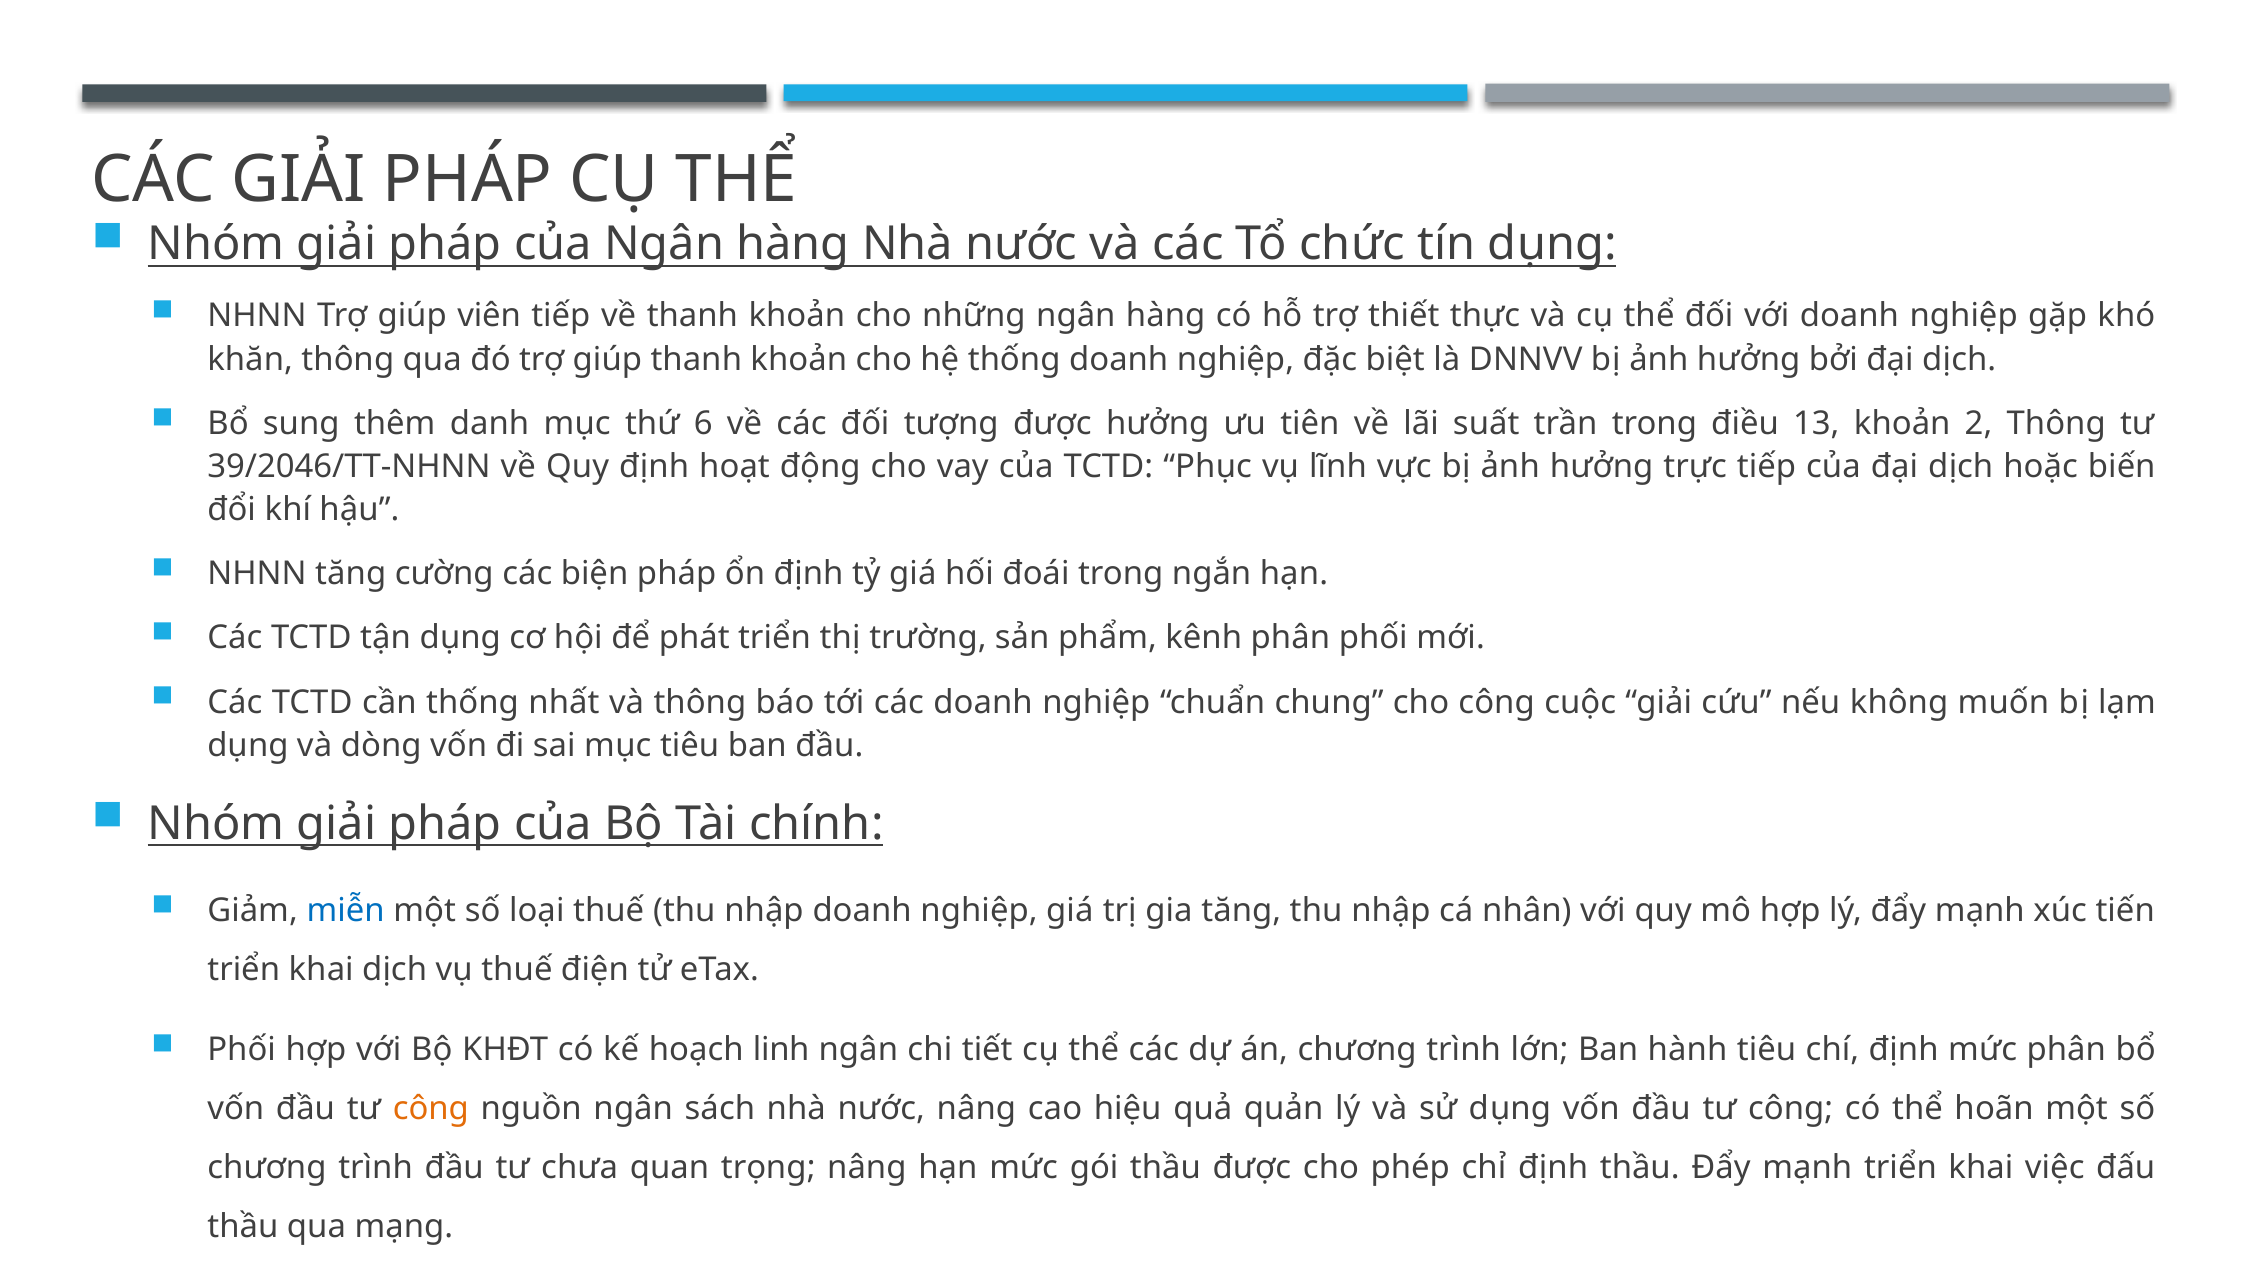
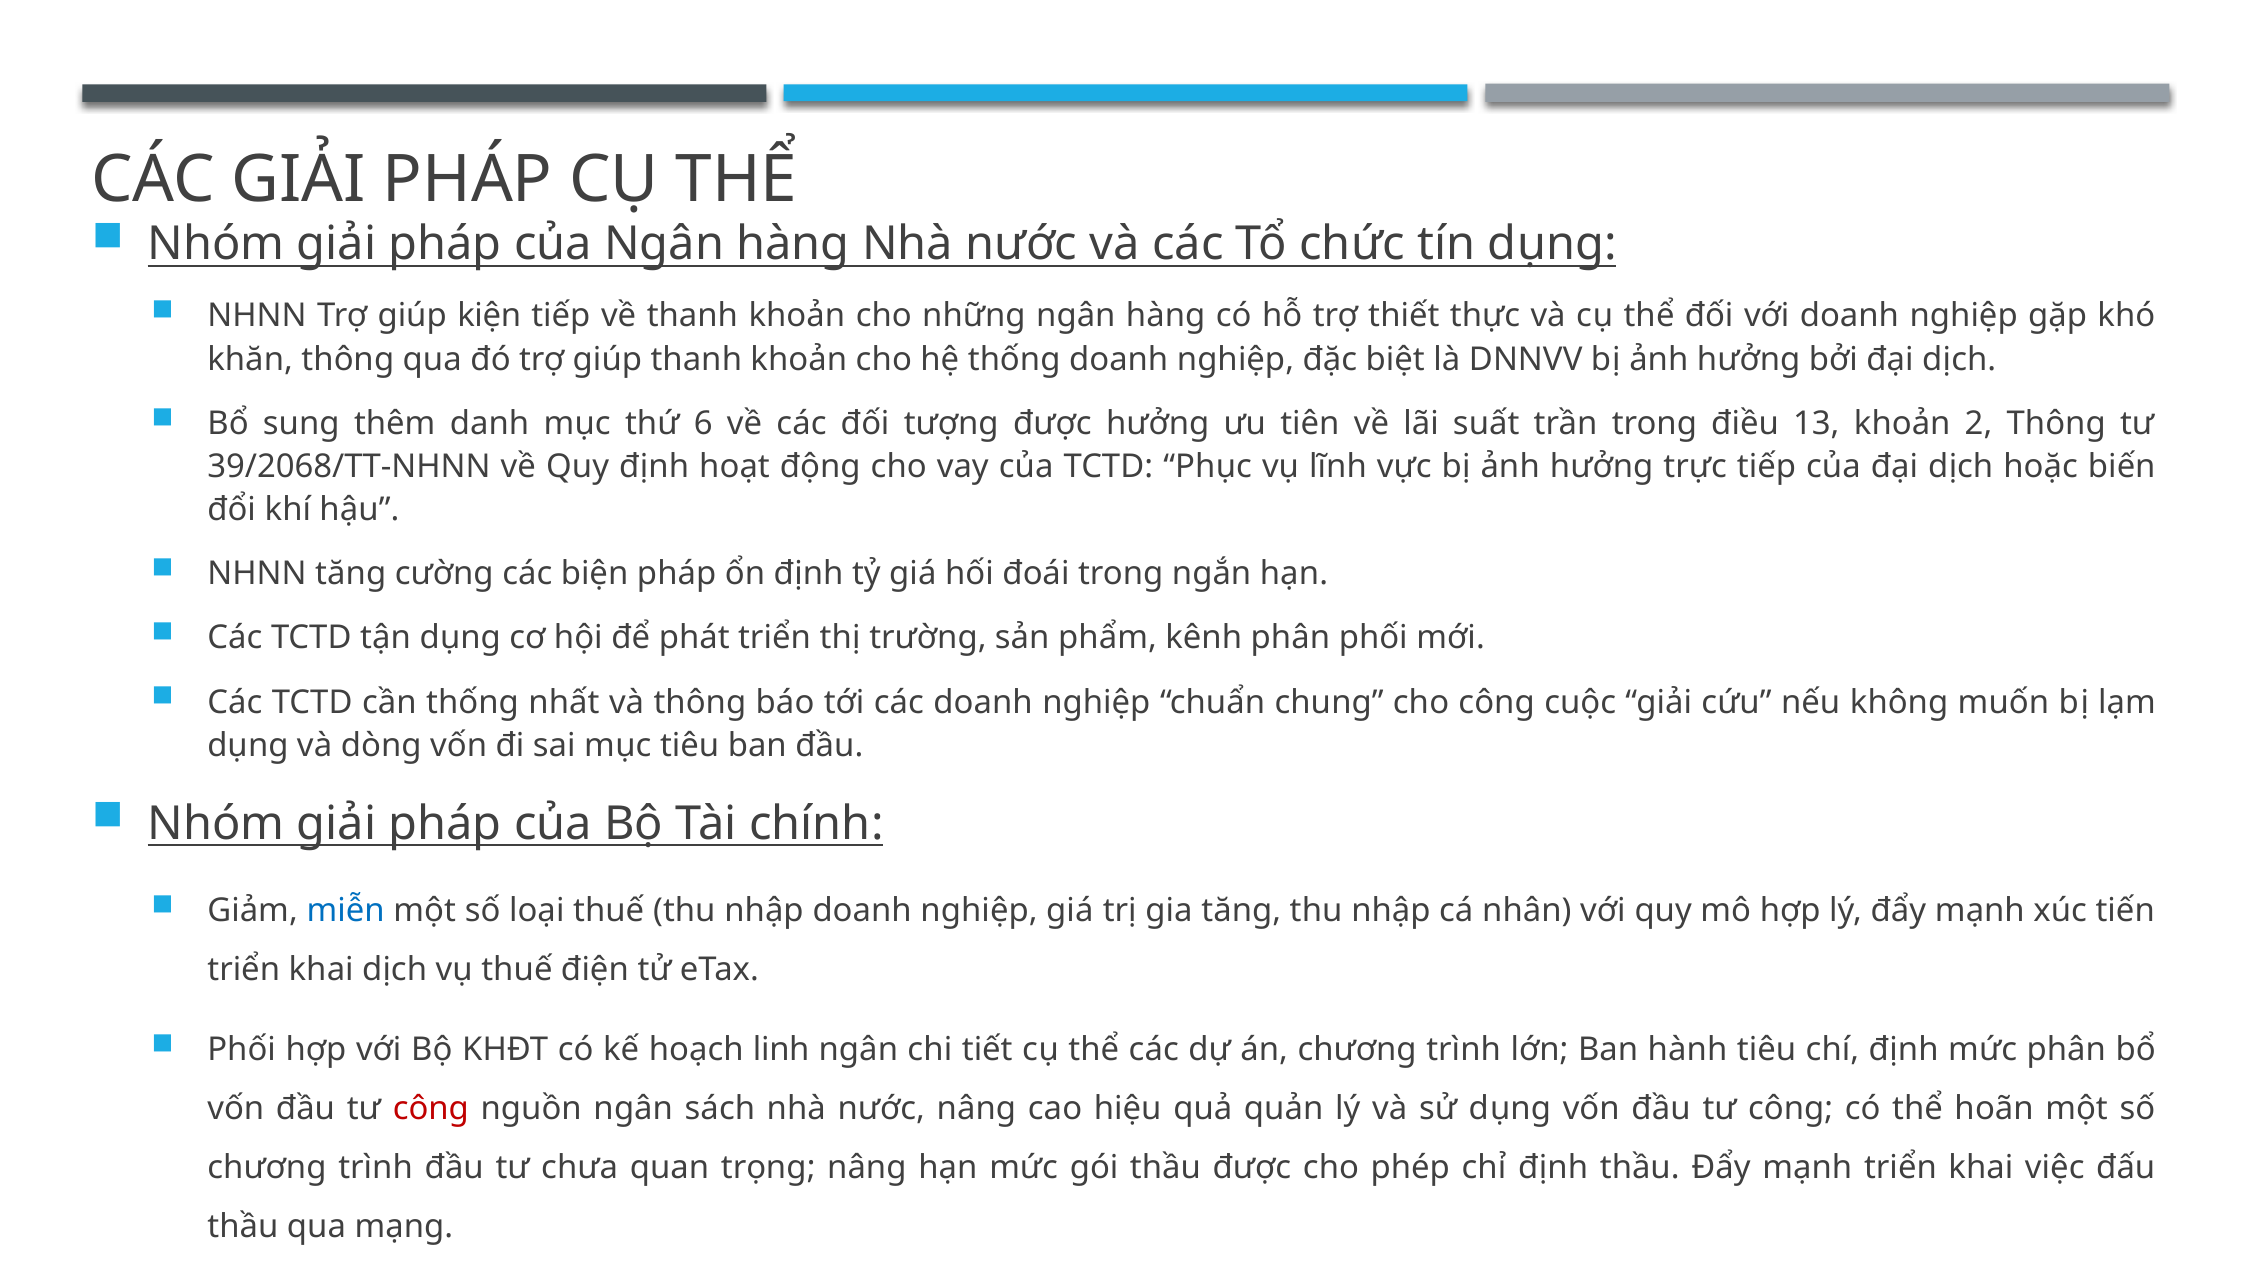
viên: viên -> kiện (489, 316)
39/2046/TT-NHNN: 39/2046/TT-NHNN -> 39/2068/TT-NHNN (349, 467)
công colour: orange -> red (431, 1109)
